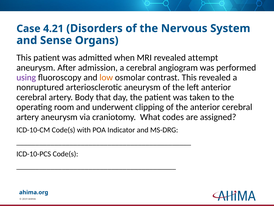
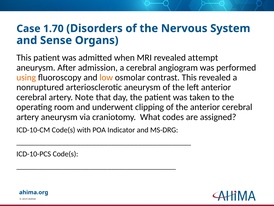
4.21: 4.21 -> 1.70 (53, 29)
using colour: purple -> orange (26, 77)
Body: Body -> Note (84, 97)
